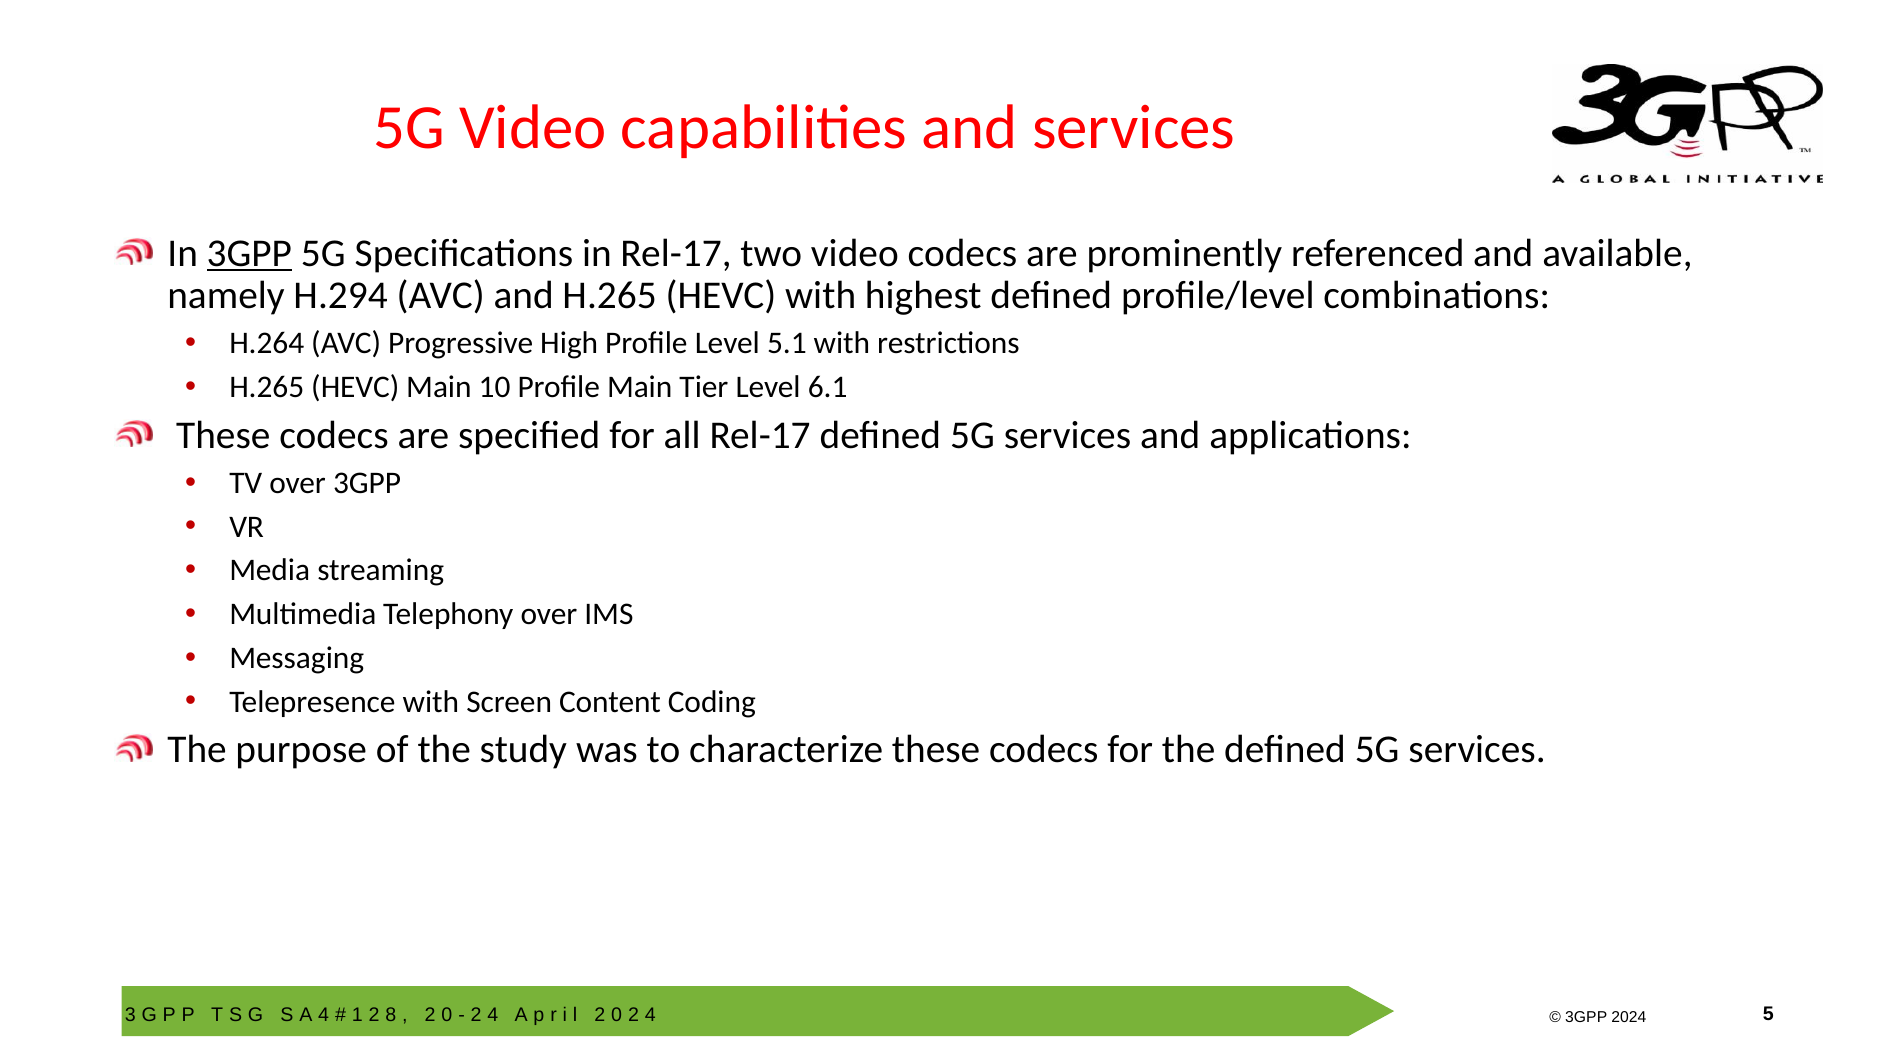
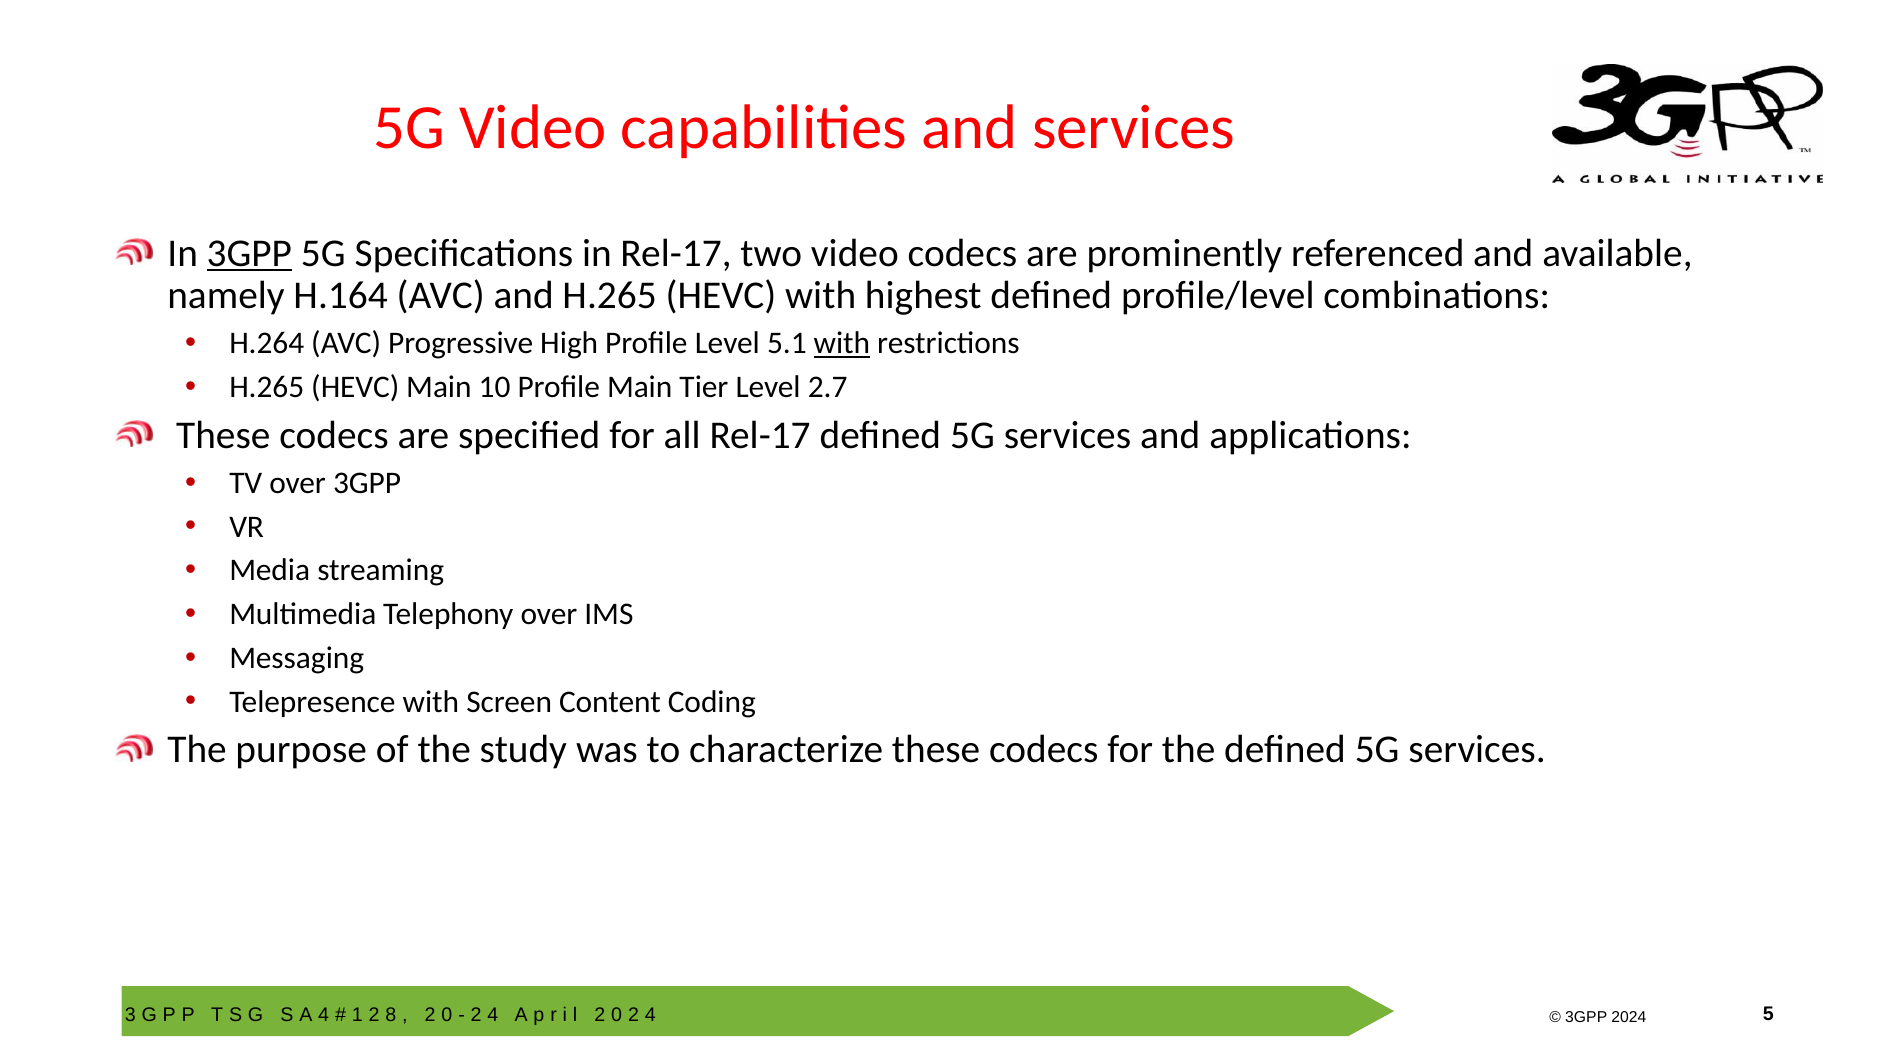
H.294: H.294 -> H.164 (341, 295)
with underline: none -> present (842, 343)
6.1: 6.1 -> 2.7 (828, 387)
